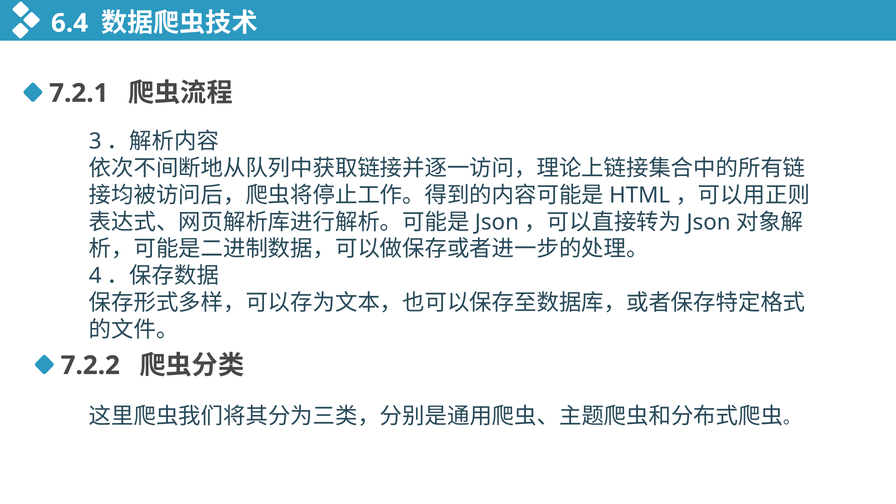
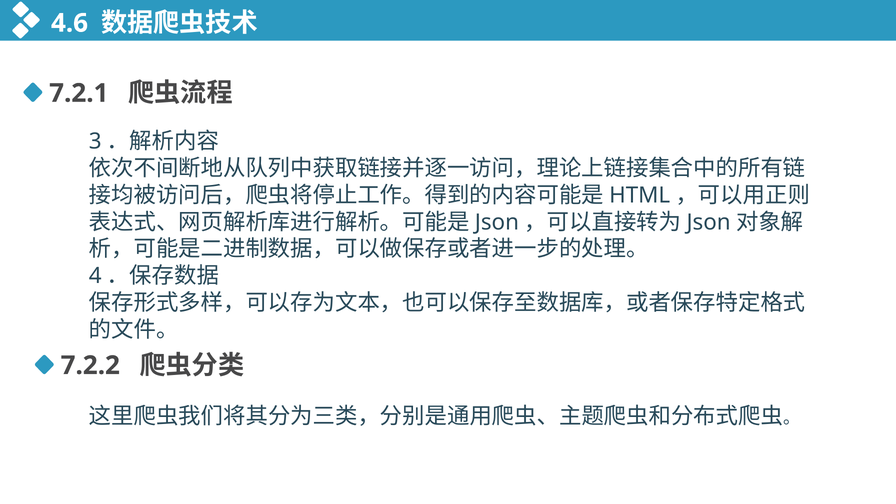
6.4: 6.4 -> 4.6 (70, 23)
